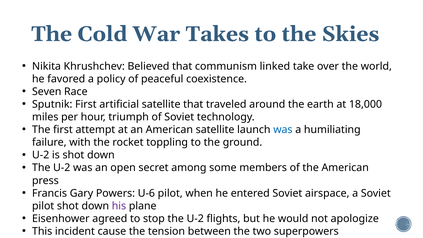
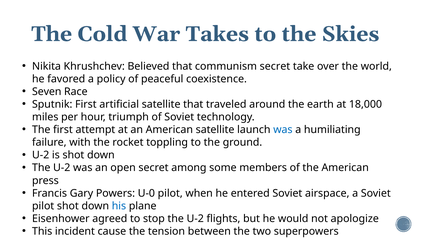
communism linked: linked -> secret (275, 66)
U-6: U-6 -> U-0 (146, 193)
his colour: purple -> blue (119, 206)
